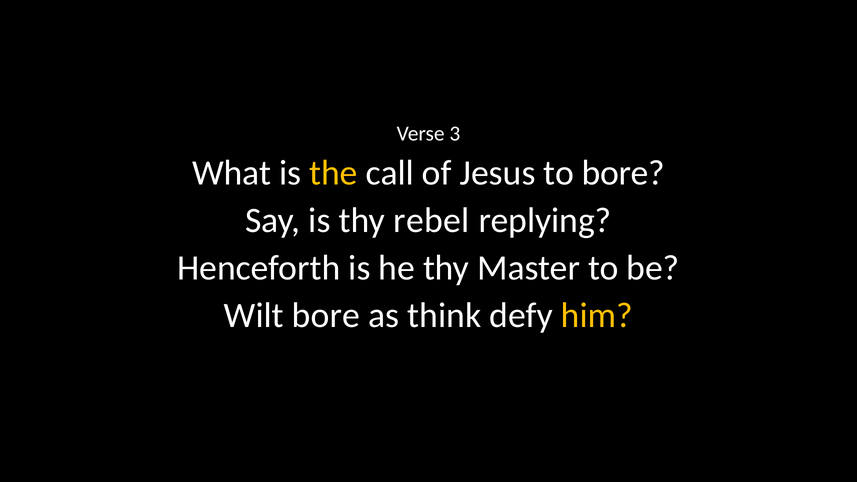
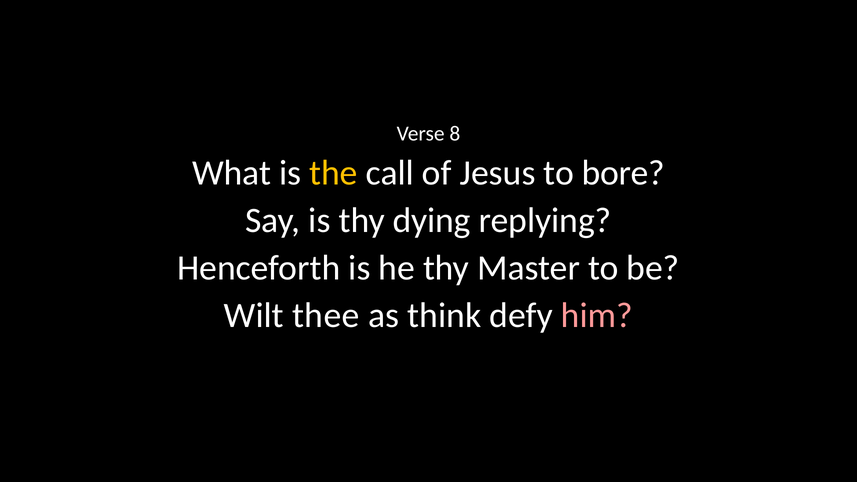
3: 3 -> 8 (455, 133)
rebel: rebel -> dying (432, 221)
Wilt bore: bore -> thee (326, 316)
him colour: yellow -> pink (597, 316)
